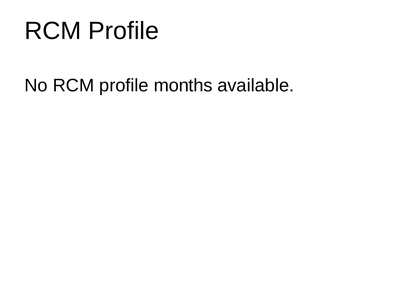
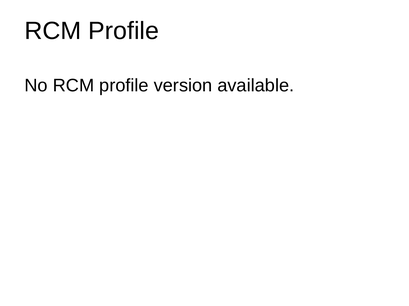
months: months -> version (183, 86)
